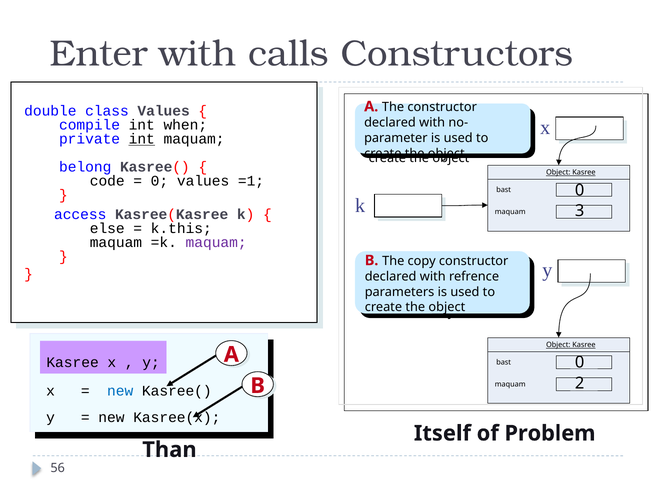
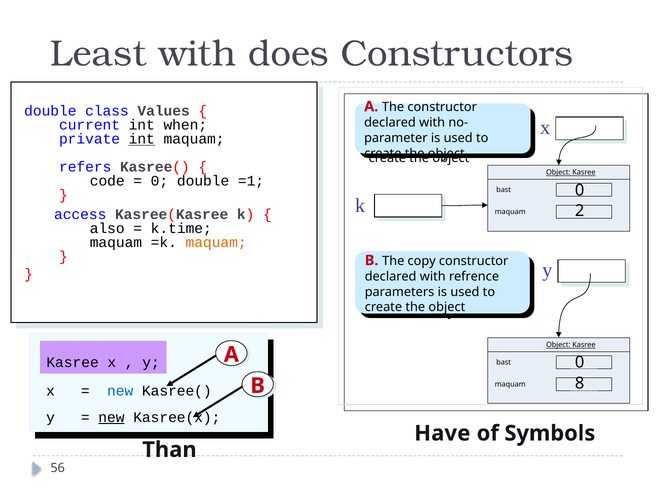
Enter: Enter -> Least (98, 54)
calls: calls -> does (288, 54)
compile: compile -> current (90, 125)
belong: belong -> refers (85, 167)
0 values: values -> double (203, 181)
3: 3 -> 2 (580, 211)
else: else -> also (107, 229)
k.this: k.this -> k.time (181, 229)
maquam colour: purple -> orange (216, 243)
2: 2 -> 8 (580, 383)
new underline: none -> present (111, 417)
Itself: Itself -> Have (442, 433)
Problem: Problem -> Symbols (550, 433)
